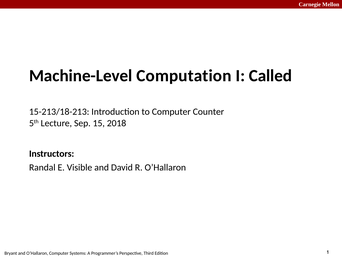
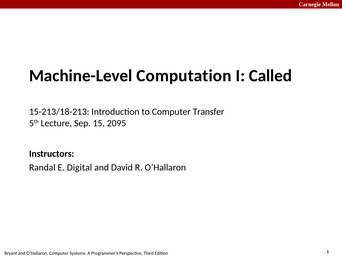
Counter: Counter -> Transfer (209, 112)
2018: 2018 -> 2095 (117, 123)
Visible: Visible -> Digital (79, 167)
